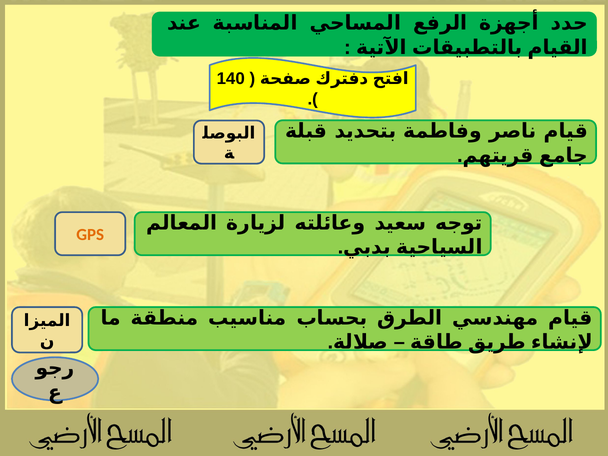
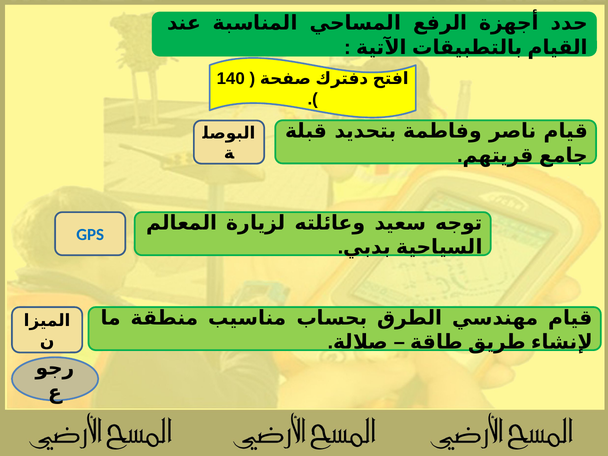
GPS colour: orange -> blue (90, 235)
